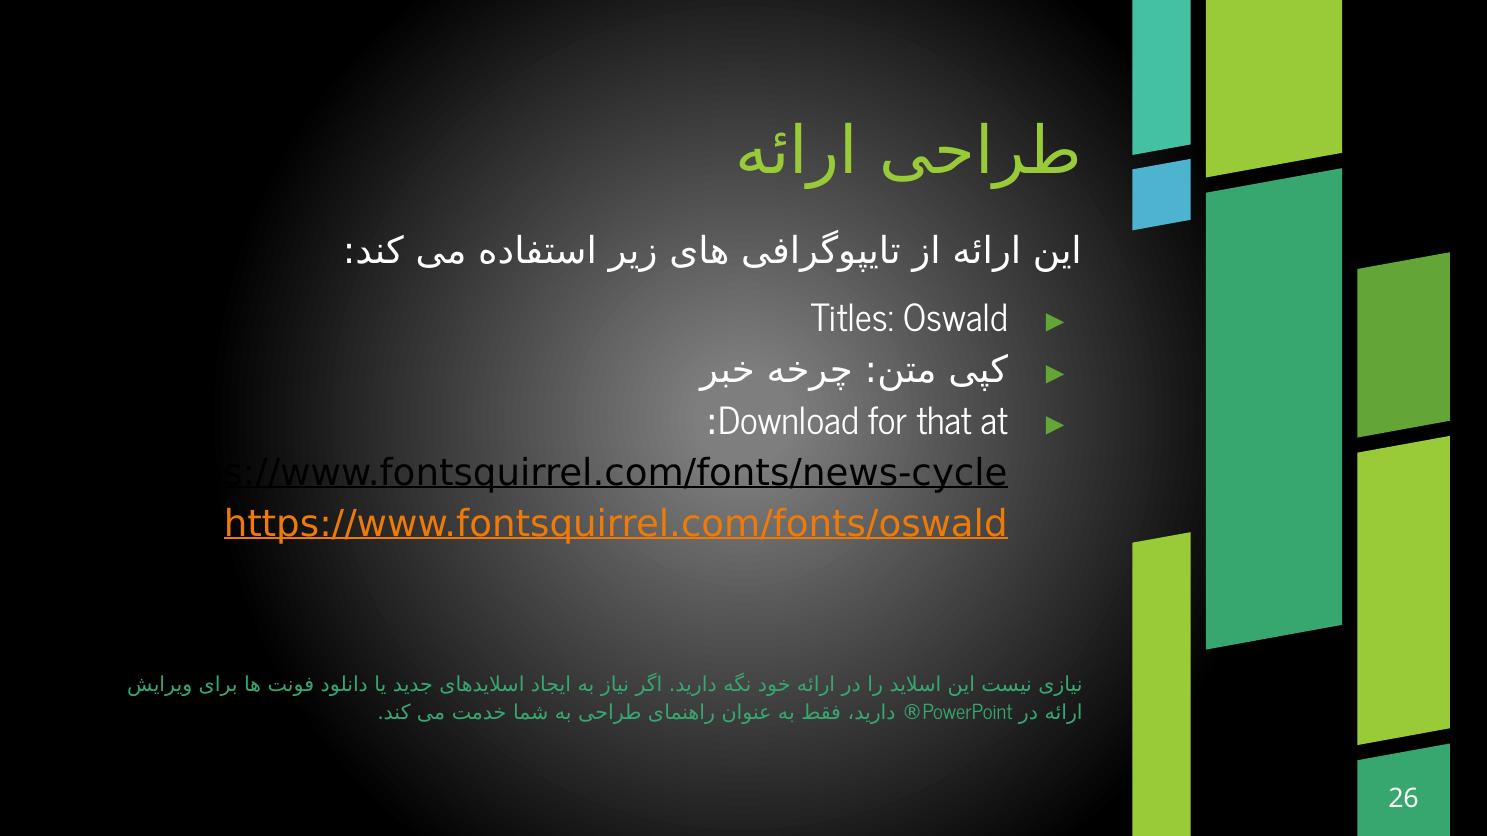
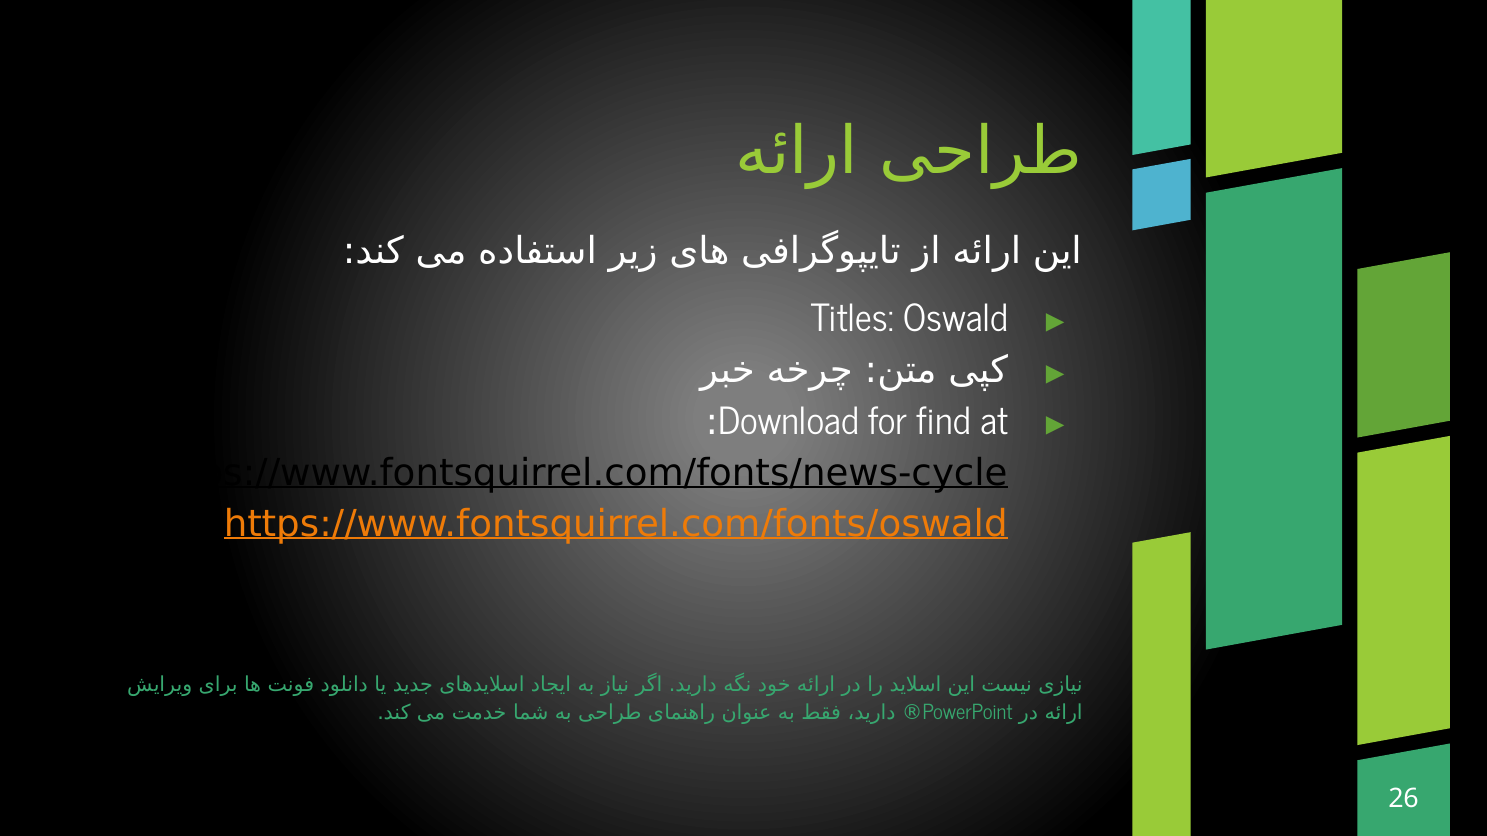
that: that -> find (944, 422)
